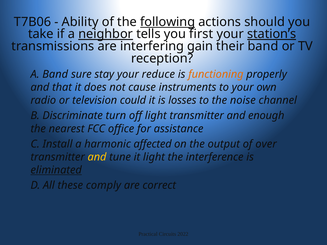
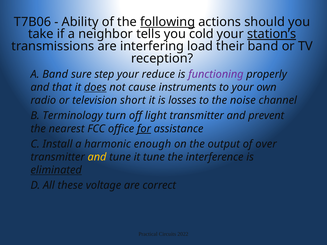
neighbor underline: present -> none (106, 34)
first: first -> cold (201, 34)
gain: gain -> load (200, 46)
stay: stay -> step (104, 74)
functioning colour: orange -> purple (216, 74)
does underline: none -> present (95, 87)
could: could -> short (133, 101)
Discriminate: Discriminate -> Terminology (73, 116)
enough: enough -> prevent (266, 116)
for underline: none -> present (144, 129)
affected: affected -> enough (152, 144)
it light: light -> tune (154, 157)
comply: comply -> voltage (104, 186)
